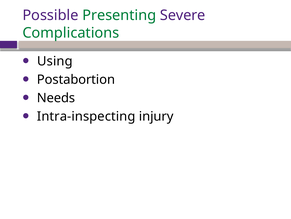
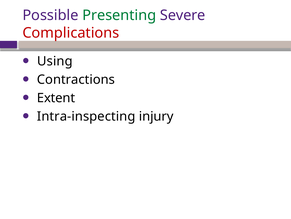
Complications colour: green -> red (71, 33)
Postabortion: Postabortion -> Contractions (76, 79)
Needs: Needs -> Extent (56, 98)
